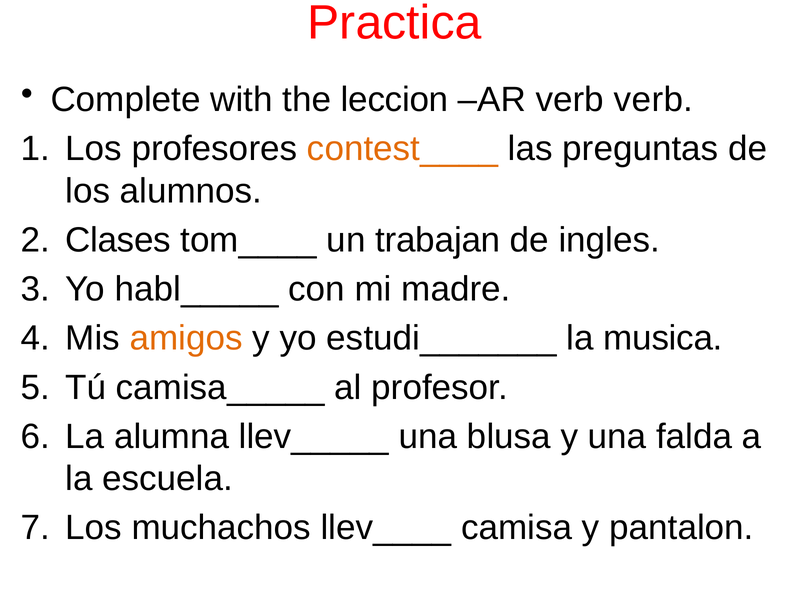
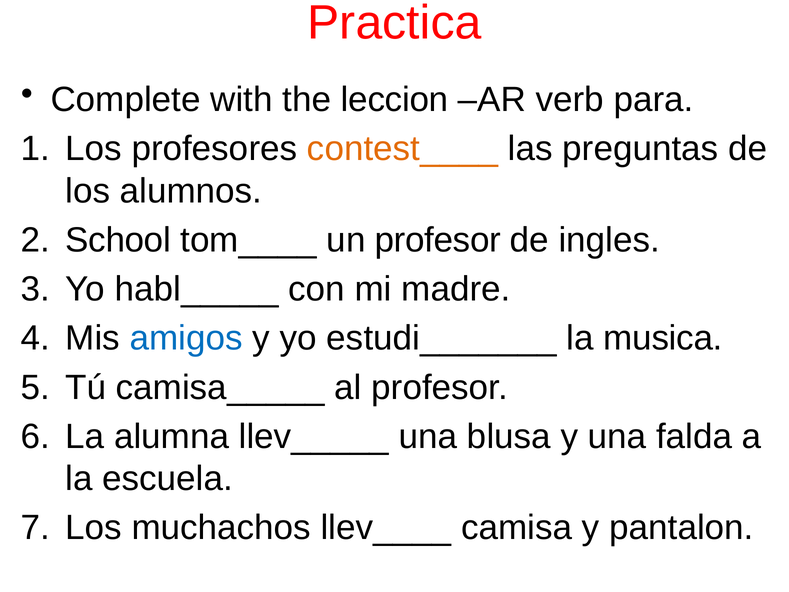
verb verb: verb -> para (654, 100)
Clases: Clases -> School (118, 240)
un trabajan: trabajan -> profesor (438, 240)
amigos colour: orange -> blue (186, 338)
